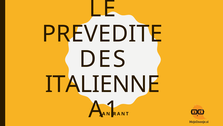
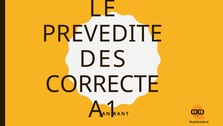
ITALIENNE: ITALIENNE -> CORRECTE (102, 84)
